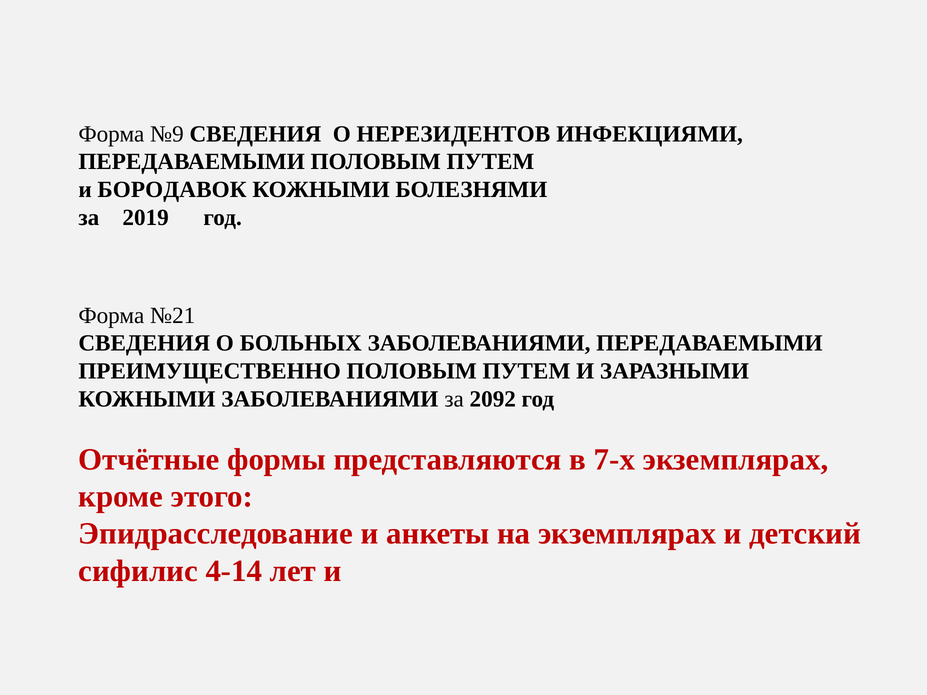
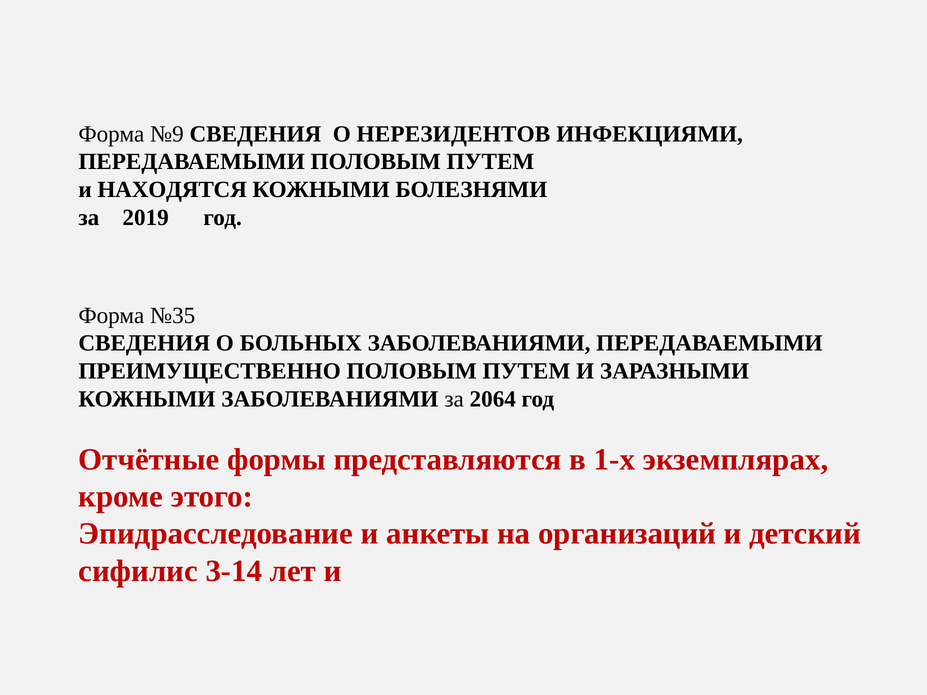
БОРОДАВОК: БОРОДАВОК -> НАХОДЯТСЯ (172, 190)
№21: №21 -> №35 (173, 316)
2092: 2092 -> 2064 (493, 399)
7-х: 7-х -> 1-х (614, 460)
на экземплярах: экземплярах -> организаций (627, 534)
4-14: 4-14 -> 3-14 (234, 571)
